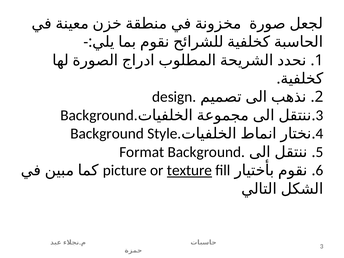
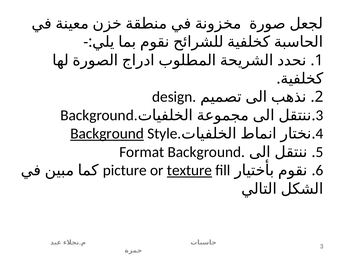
Background underline: none -> present (107, 134)
